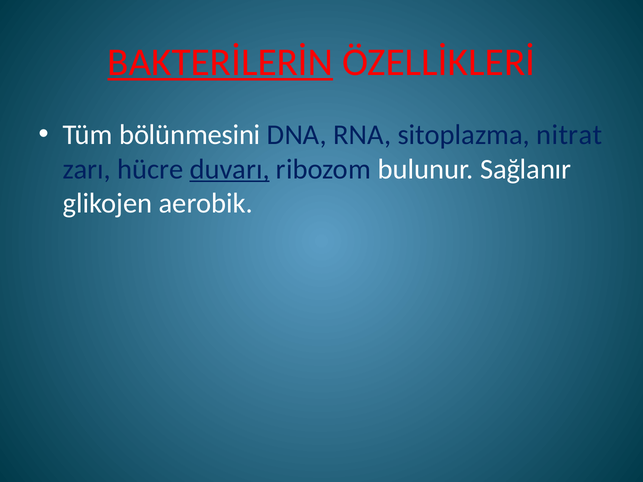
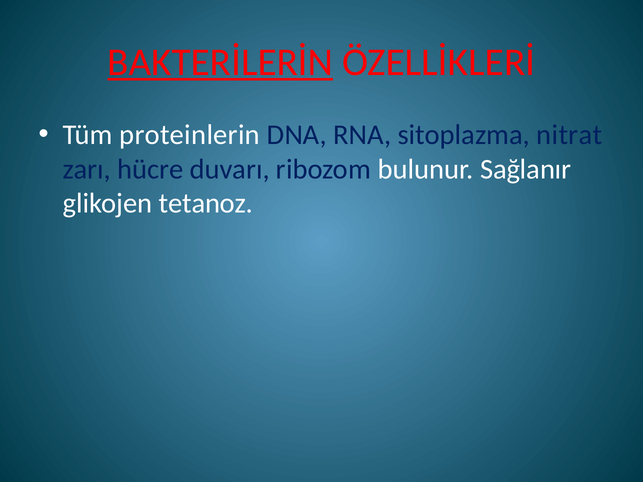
bölünmesini: bölünmesini -> proteinlerin (190, 135)
duvarı underline: present -> none (230, 169)
aerobik: aerobik -> tetanoz (206, 203)
